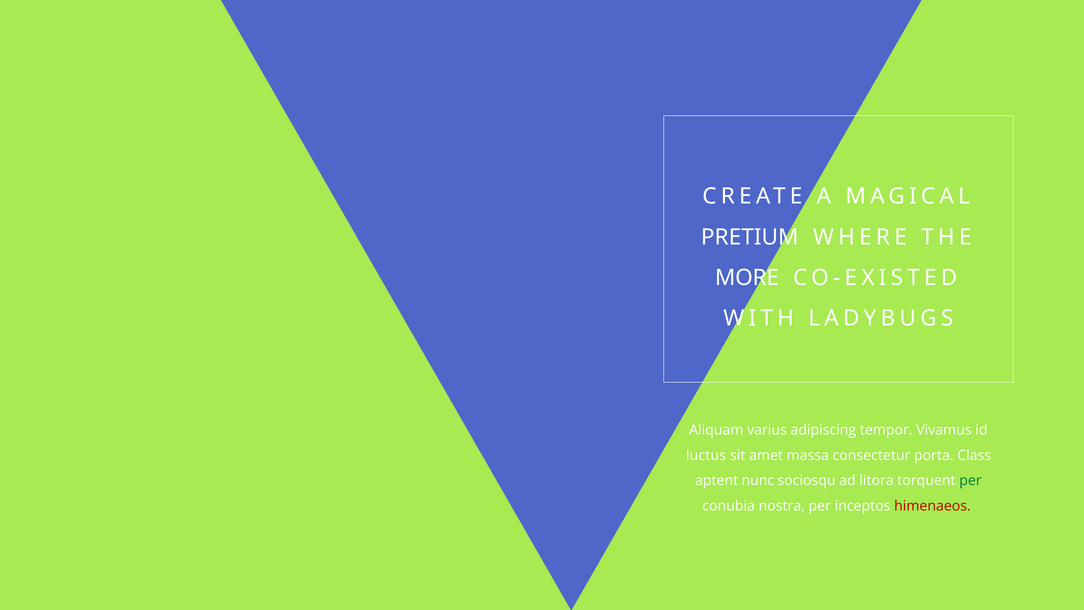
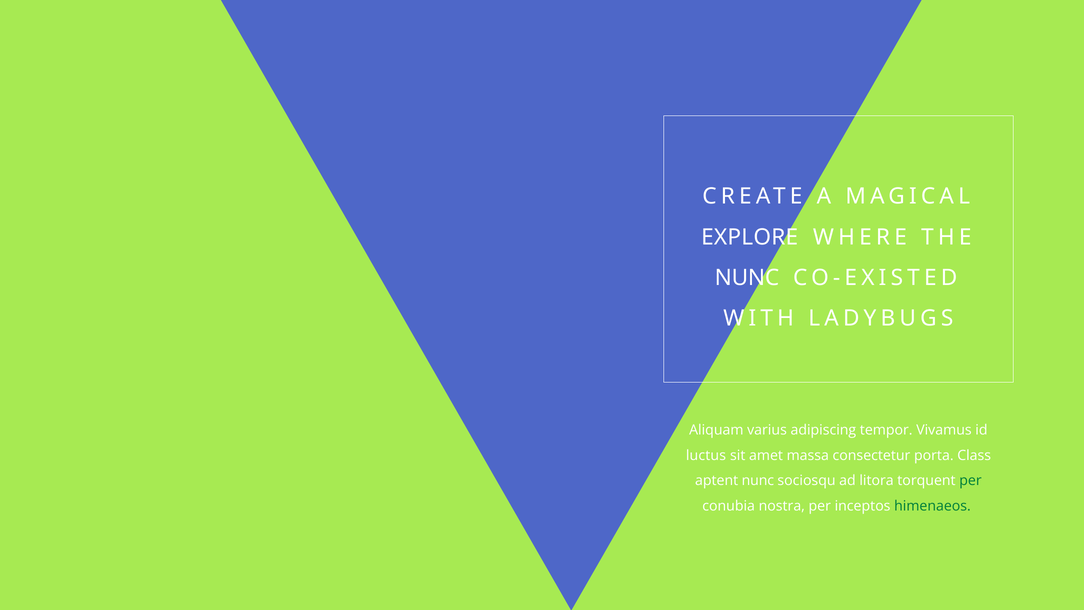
PRETIUM: PRETIUM -> EXPLORE (750, 237)
MORE: MORE -> NUNC (747, 278)
himenaeos colour: red -> green (932, 506)
